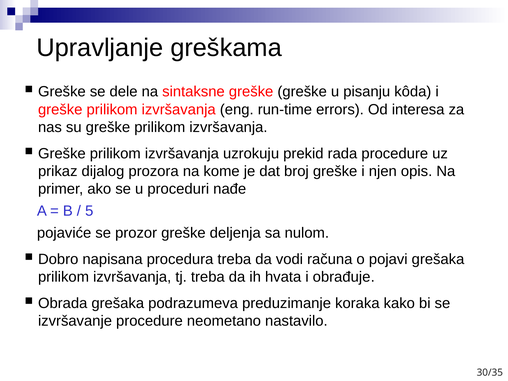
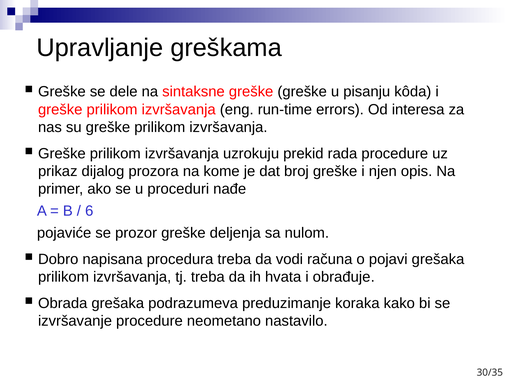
5: 5 -> 6 (89, 211)
